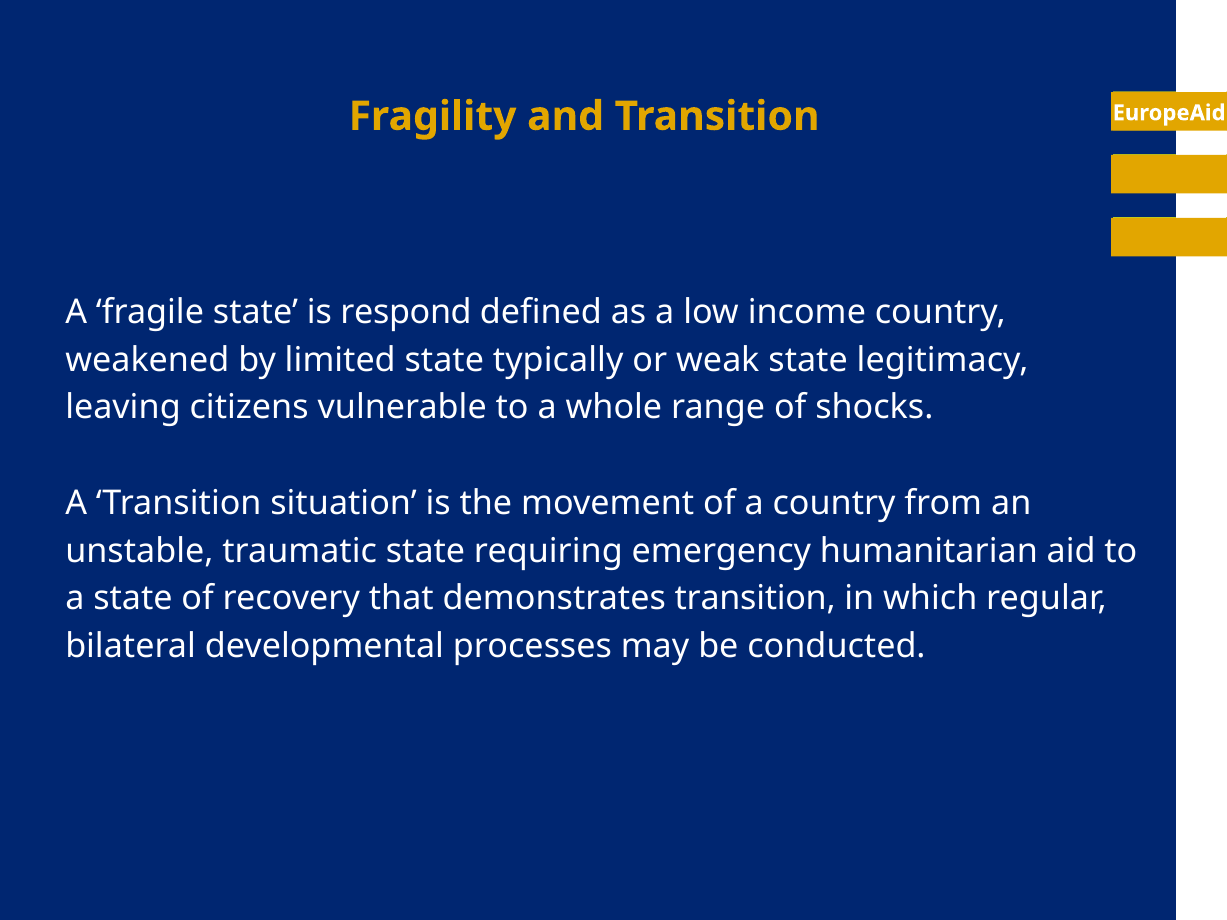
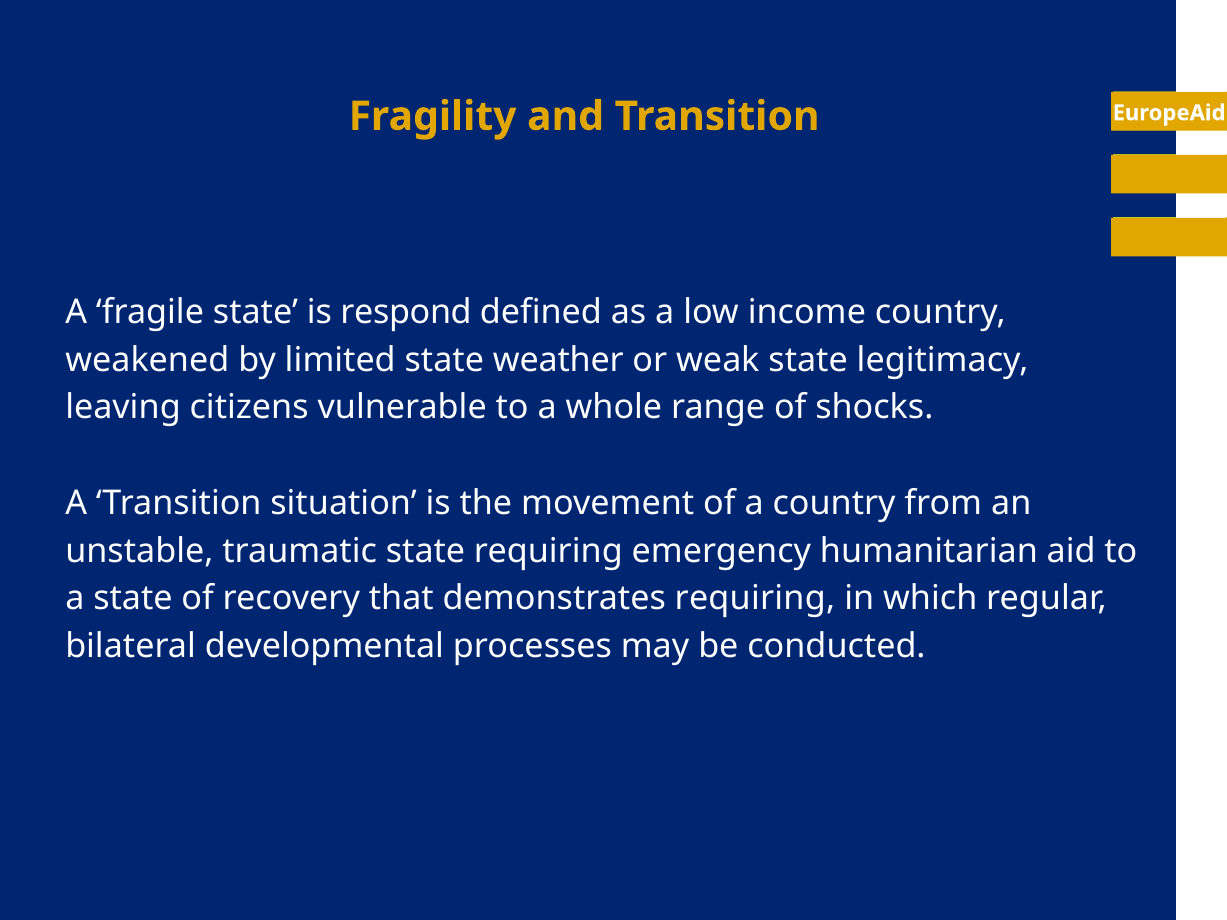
typically: typically -> weather (558, 360)
demonstrates transition: transition -> requiring (755, 599)
